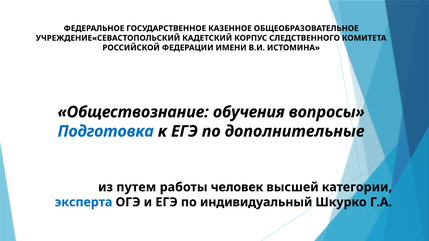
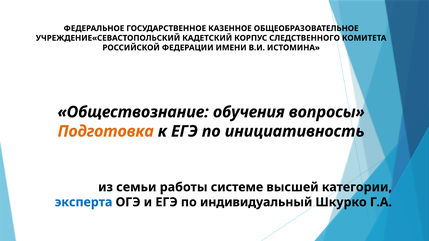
Подготовка colour: blue -> orange (106, 131)
дополнительные: дополнительные -> инициативность (295, 131)
путем: путем -> семьи (136, 187)
человек: человек -> системе (237, 187)
